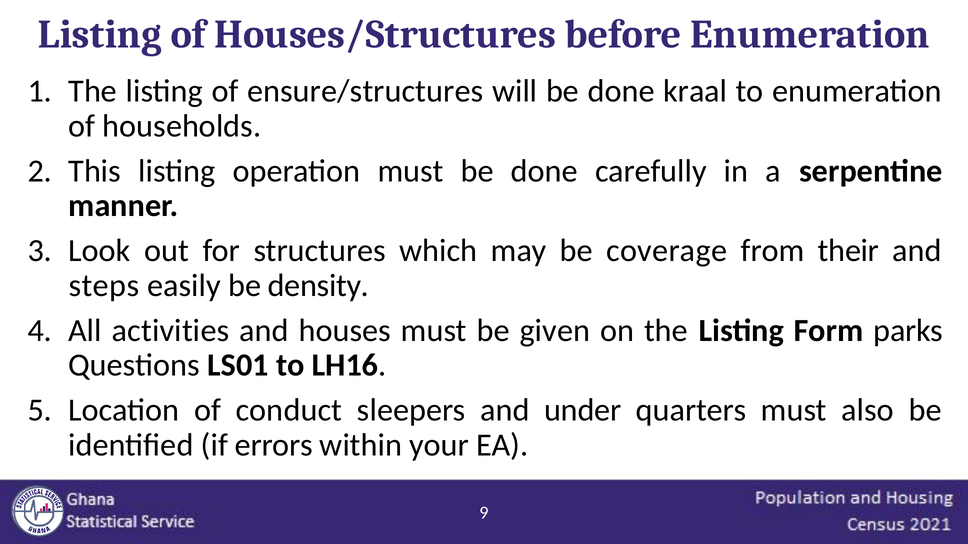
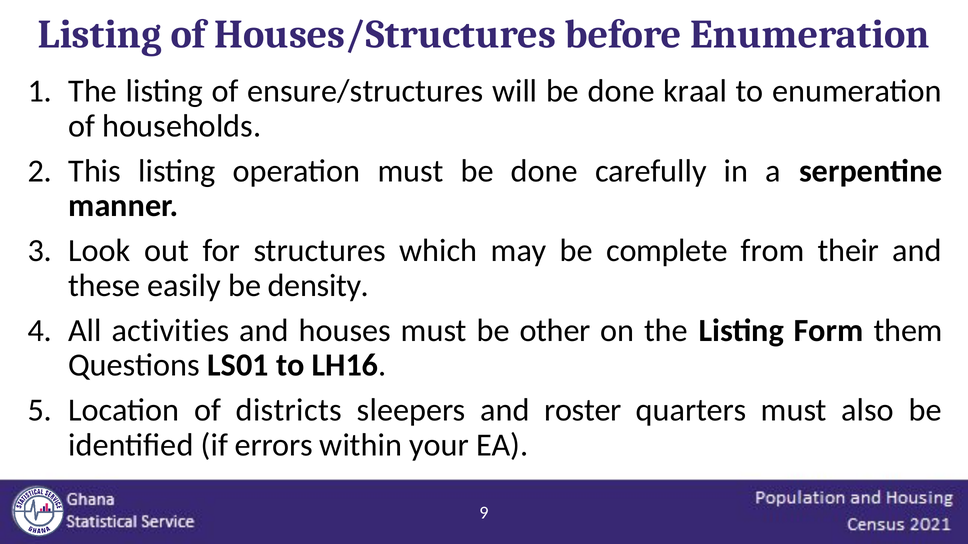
coverage: coverage -> complete (667, 251)
steps: steps -> these (104, 286)
given: given -> other (555, 331)
parks: parks -> them (908, 331)
conduct: conduct -> districts (289, 411)
under: under -> roster (583, 411)
